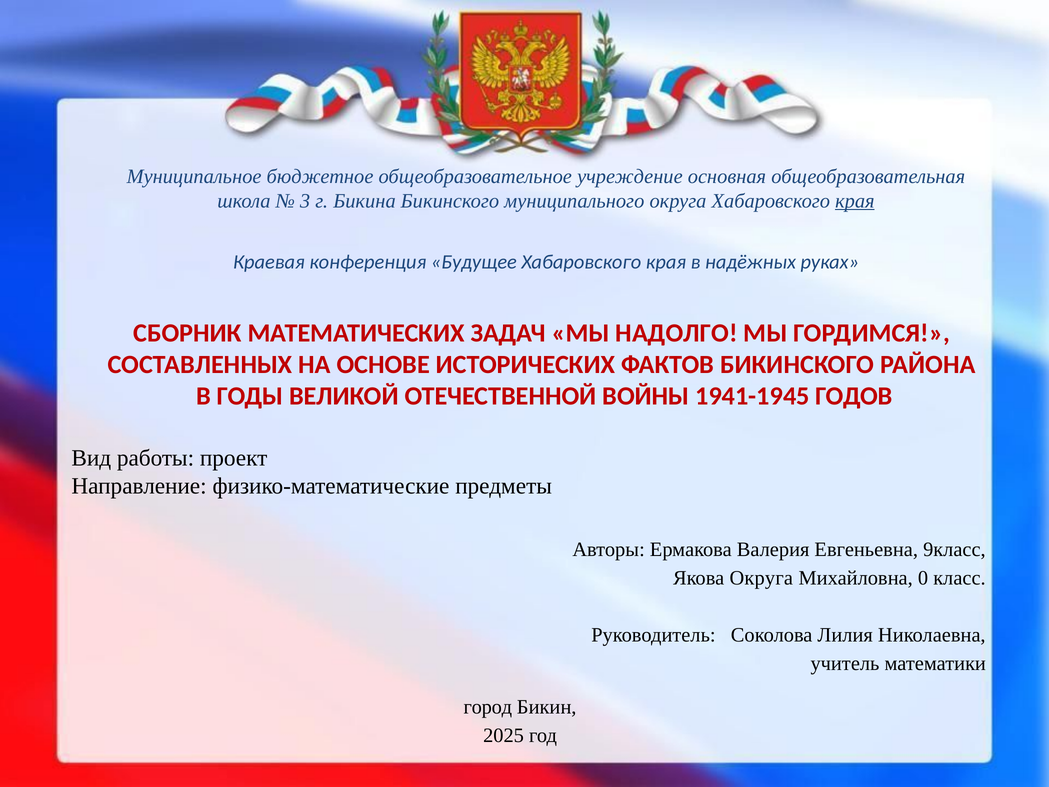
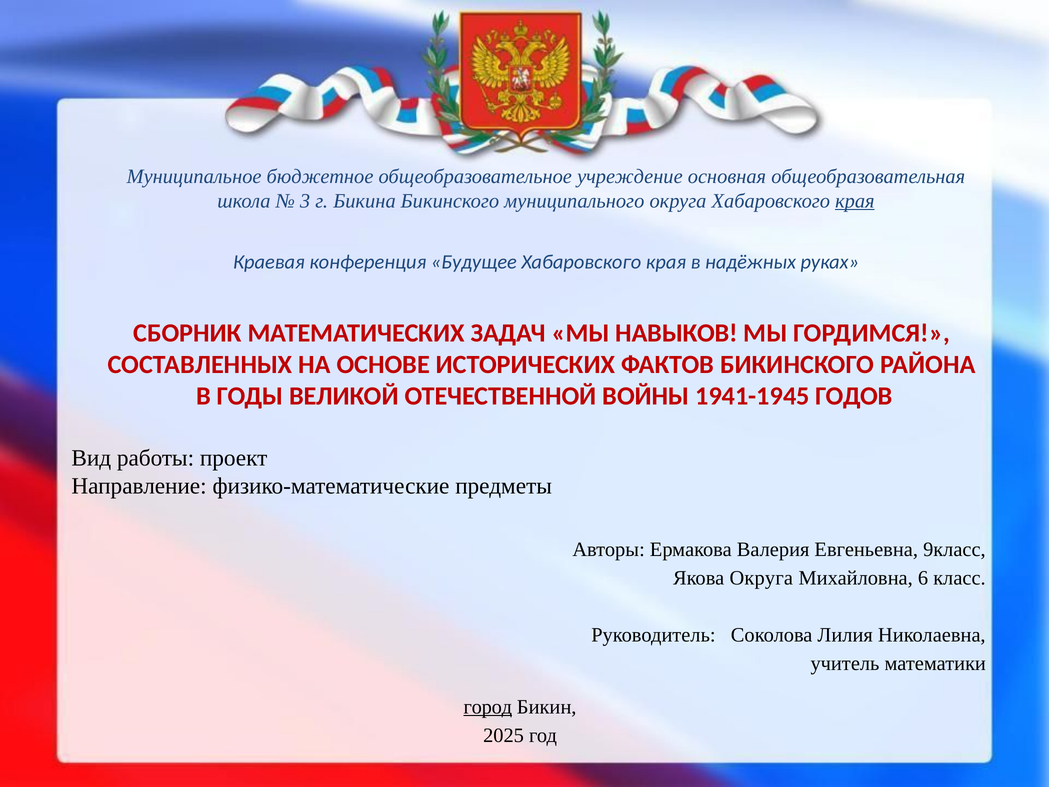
НАДОЛГО: НАДОЛГО -> НАВЫКОВ (677, 333)
0: 0 -> 6 (923, 578)
город underline: none -> present (488, 707)
